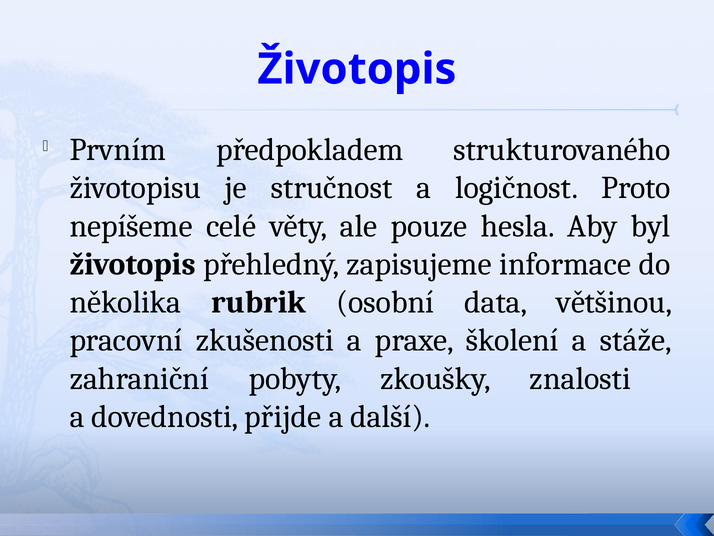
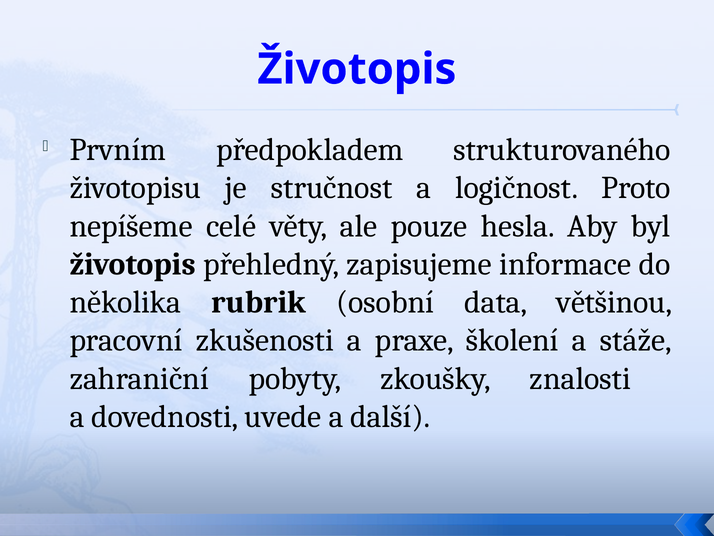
přijde: přijde -> uvede (283, 416)
